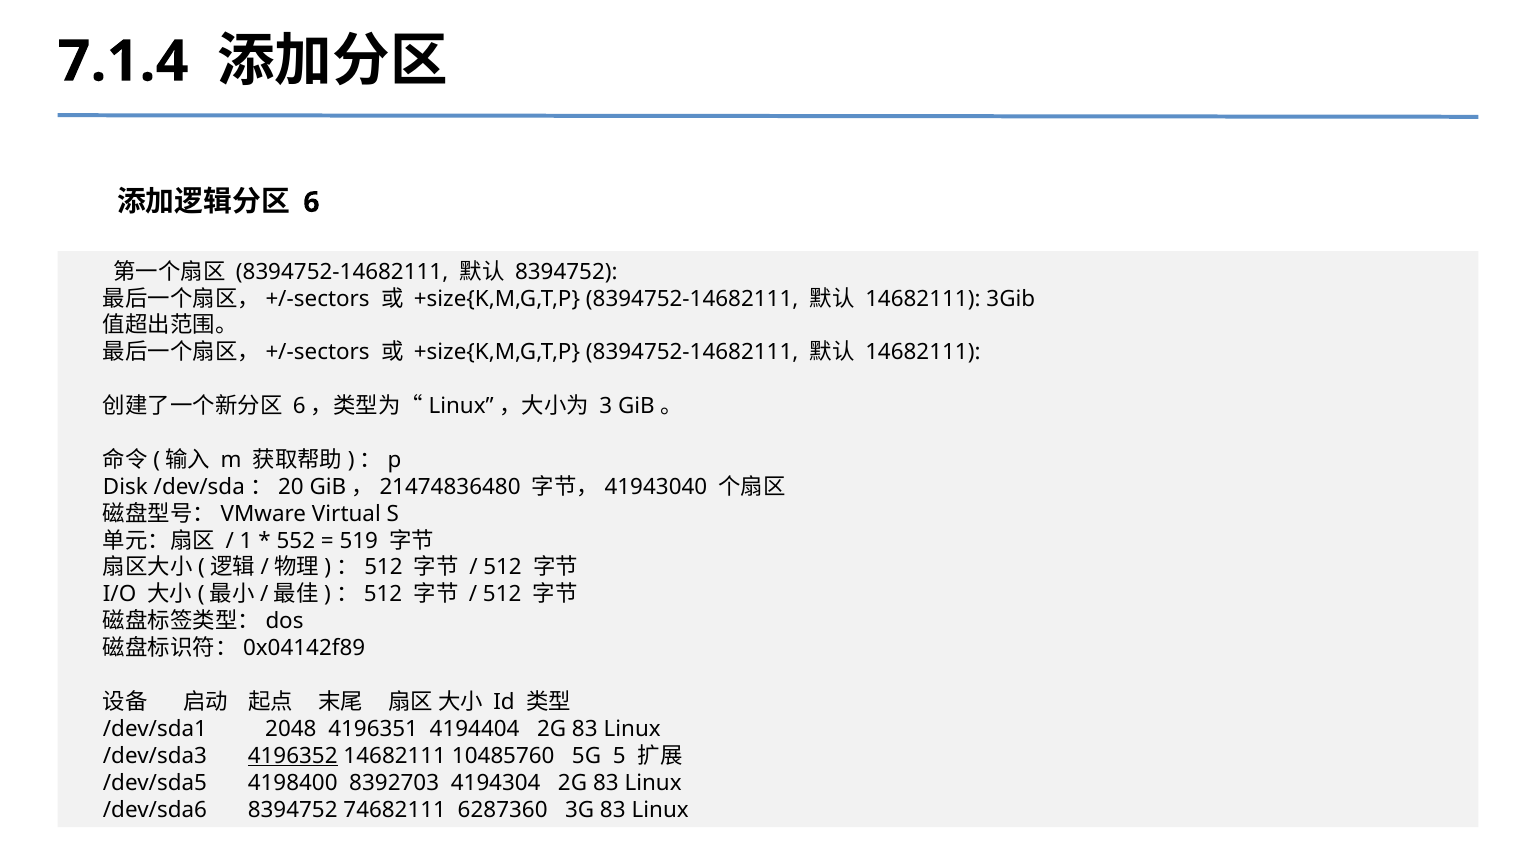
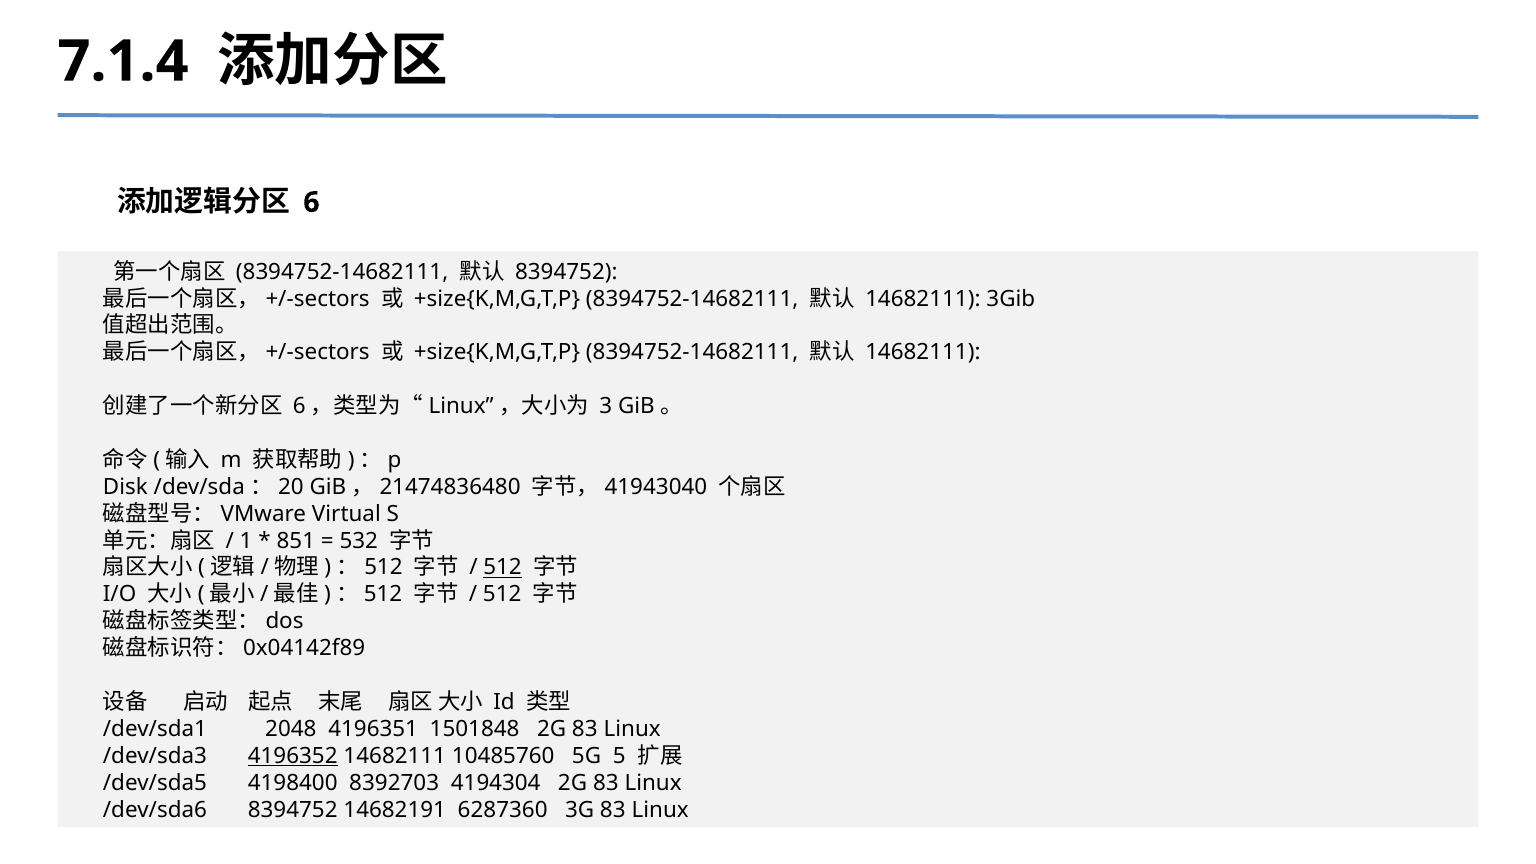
552: 552 -> 851 (296, 541)
519: 519 -> 532 (359, 541)
512 underline: none -> present (503, 568)
4194404: 4194404 -> 1501848 (475, 729)
74682111: 74682111 -> 14682191 (395, 810)
